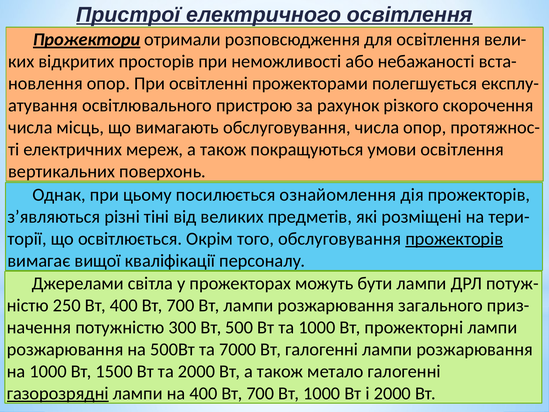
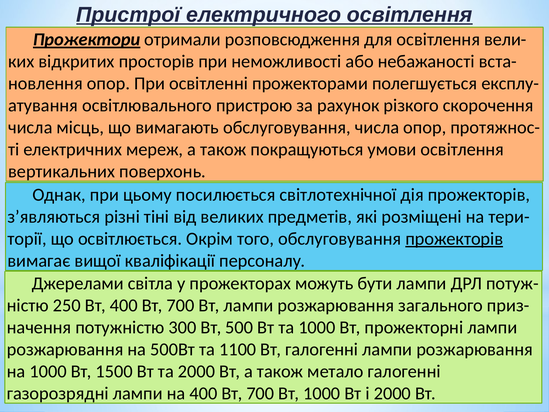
ознайомлення: ознайомлення -> світлотехнічної (338, 195)
7000: 7000 -> 1100 (238, 349)
газорозрядні underline: present -> none (58, 393)
